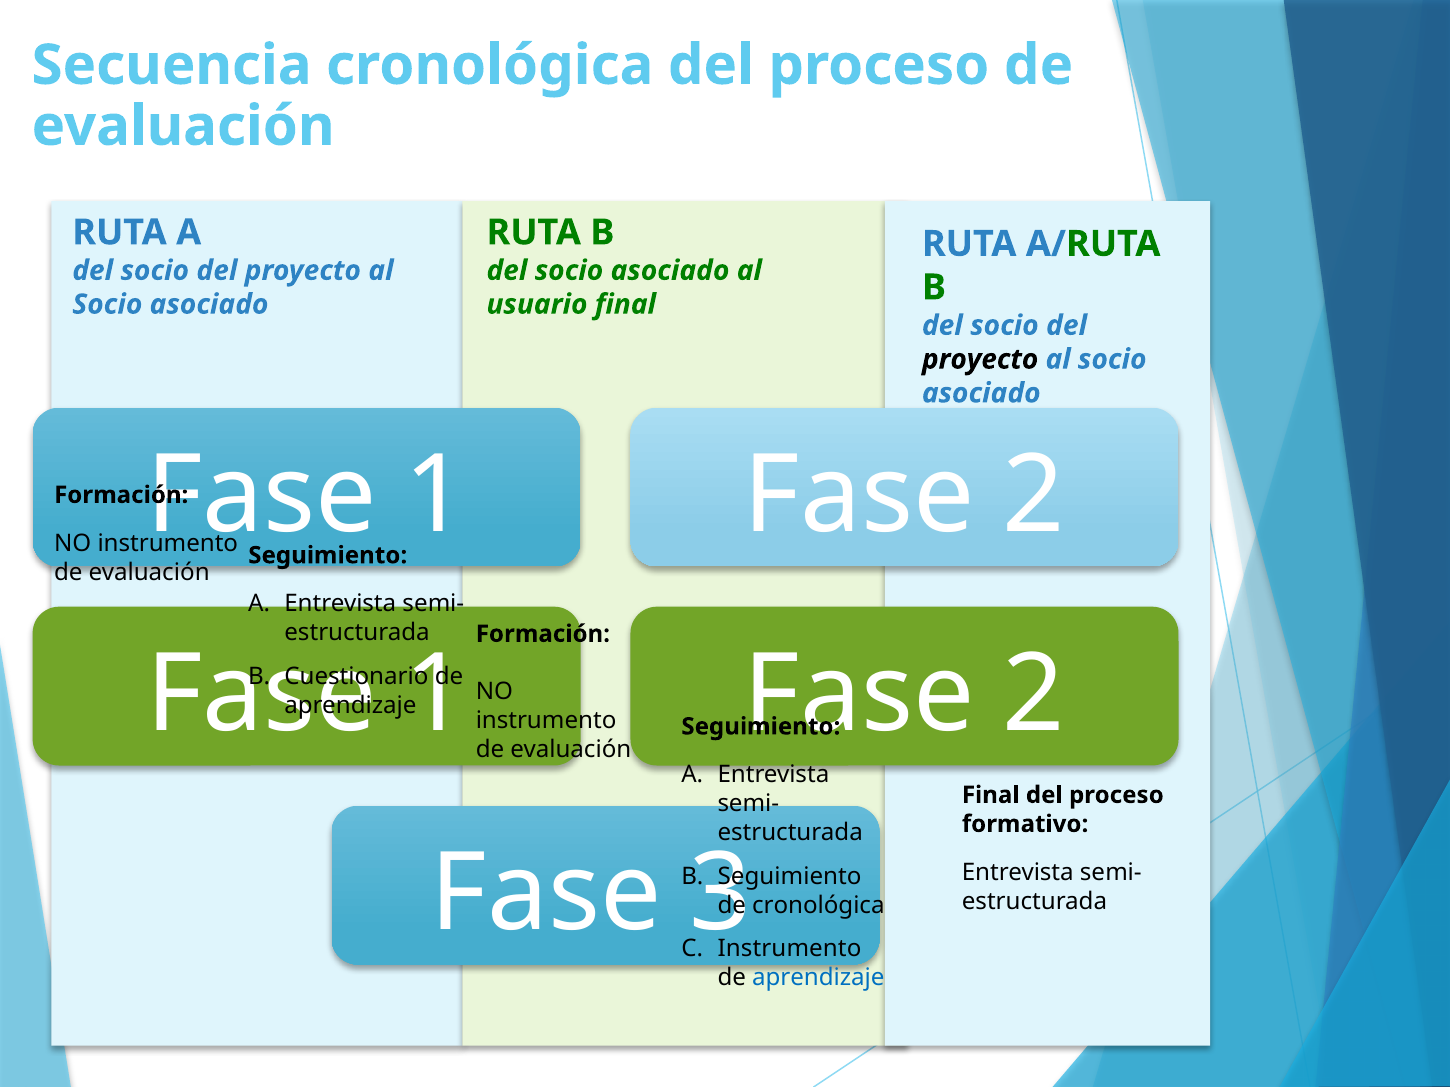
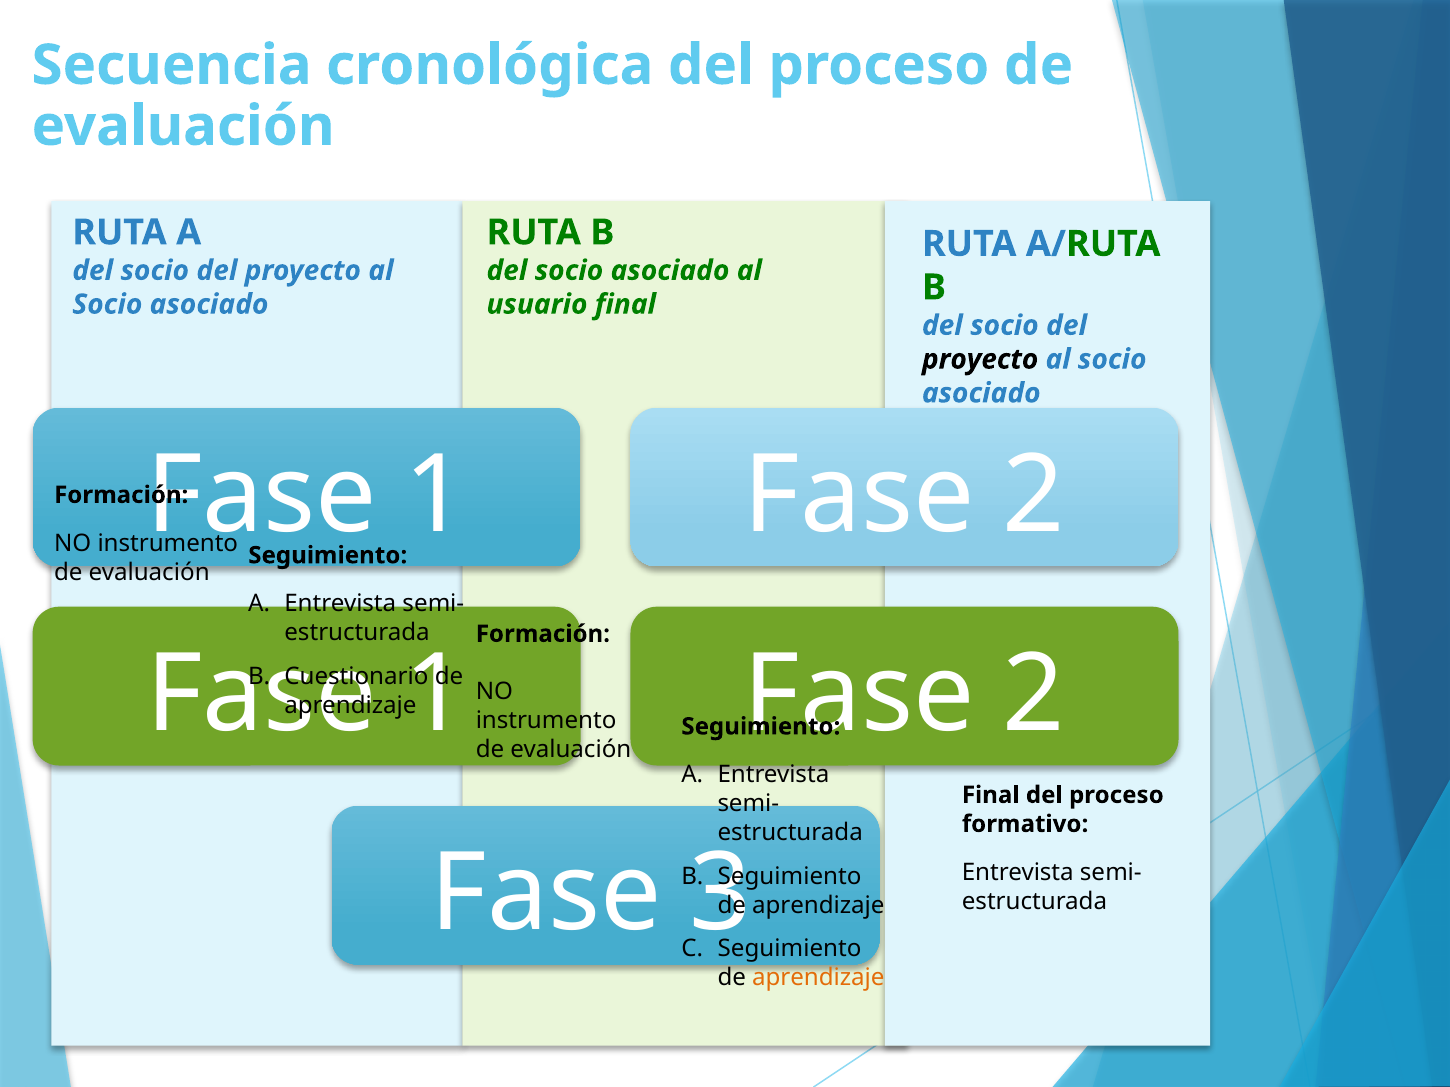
cronológica: cronológica -> aprendizaje (818, 906)
Instrumento: Instrumento -> Seguimiento (790, 949)
aprendizaje colour: blue -> orange (818, 978)
